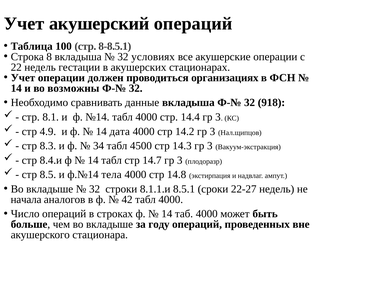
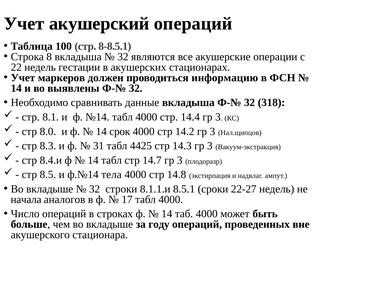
условиях: условиях -> являются (153, 57)
Учет операции: операции -> маркеров (61, 78)
организациях: организациях -> информацию (225, 78)
возможны: возможны -> выявлены (73, 88)
918: 918 -> 318 (271, 103)
4.9: 4.9 -> 8.0 (48, 132)
дата: дата -> срок (120, 132)
34: 34 -> 31 (99, 146)
4500: 4500 -> 4425 (141, 146)
42: 42 -> 17 (127, 200)
